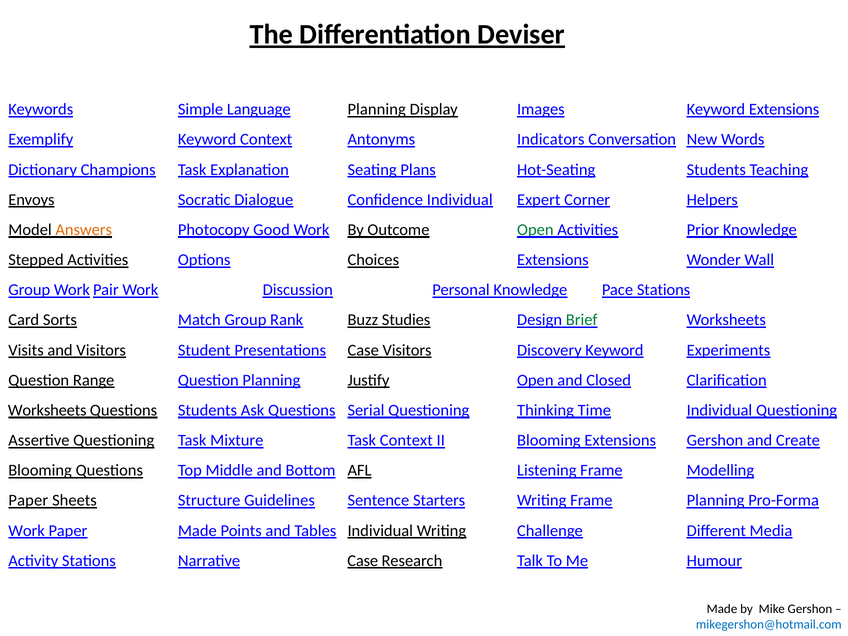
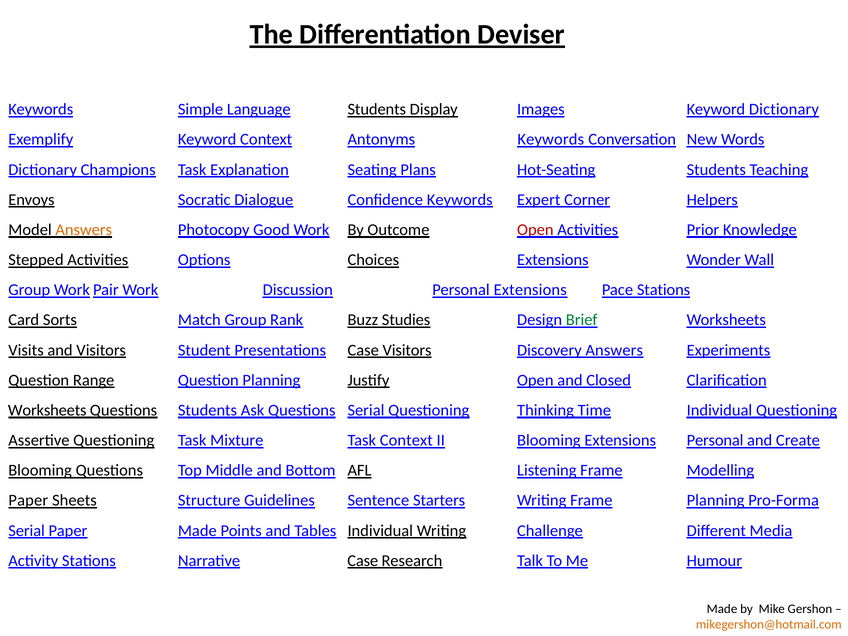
Language Planning: Planning -> Students (377, 109)
Keyword Extensions: Extensions -> Dictionary (784, 109)
Antonyms Indicators: Indicators -> Keywords (551, 140)
Confidence Individual: Individual -> Keywords (460, 200)
Open colour: green -> red (535, 230)
Personal Knowledge: Knowledge -> Extensions (530, 290)
Discovery Keyword: Keyword -> Answers (614, 350)
Extensions Gershon: Gershon -> Personal (715, 440)
Work: Work -> Serial (27, 531)
mikegershon@hotmail.com colour: blue -> orange (769, 624)
